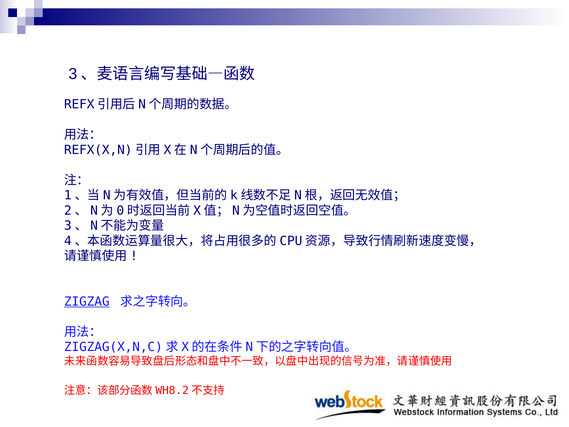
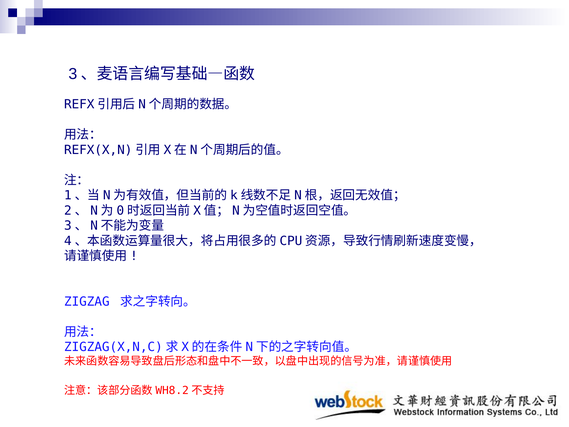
ZIGZAG underline: present -> none (87, 301)
